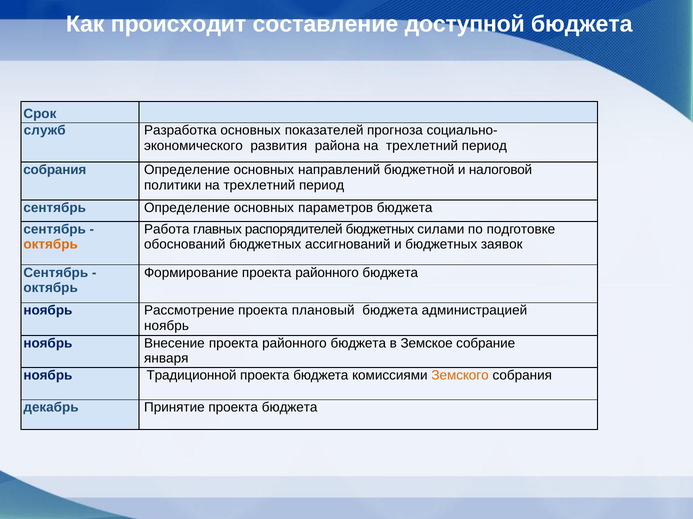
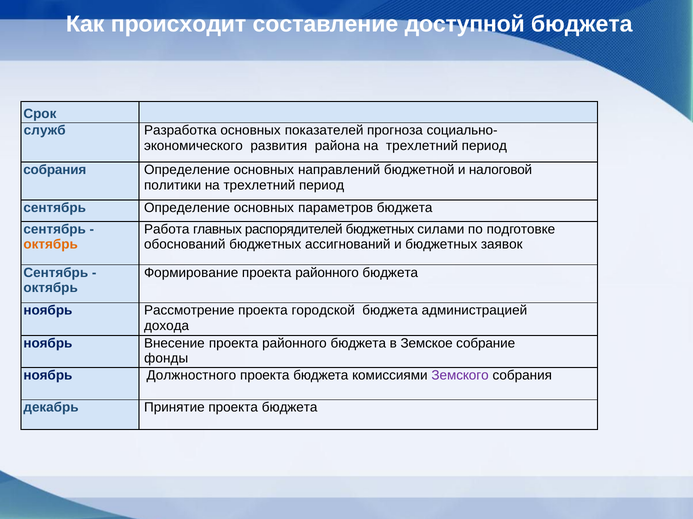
плановый: плановый -> городской (323, 311)
ноябрь: ноябрь -> дохода (167, 326)
января: января -> фонды (166, 359)
Традиционной: Традиционной -> Должностного (191, 376)
Земского colour: orange -> purple (460, 376)
